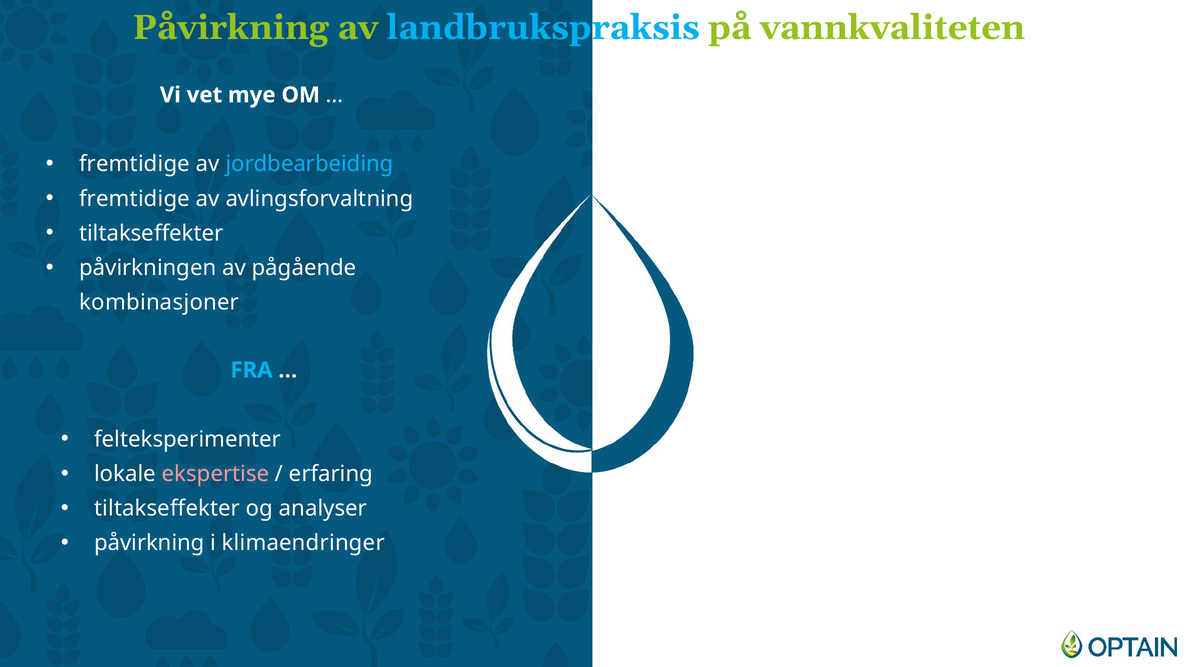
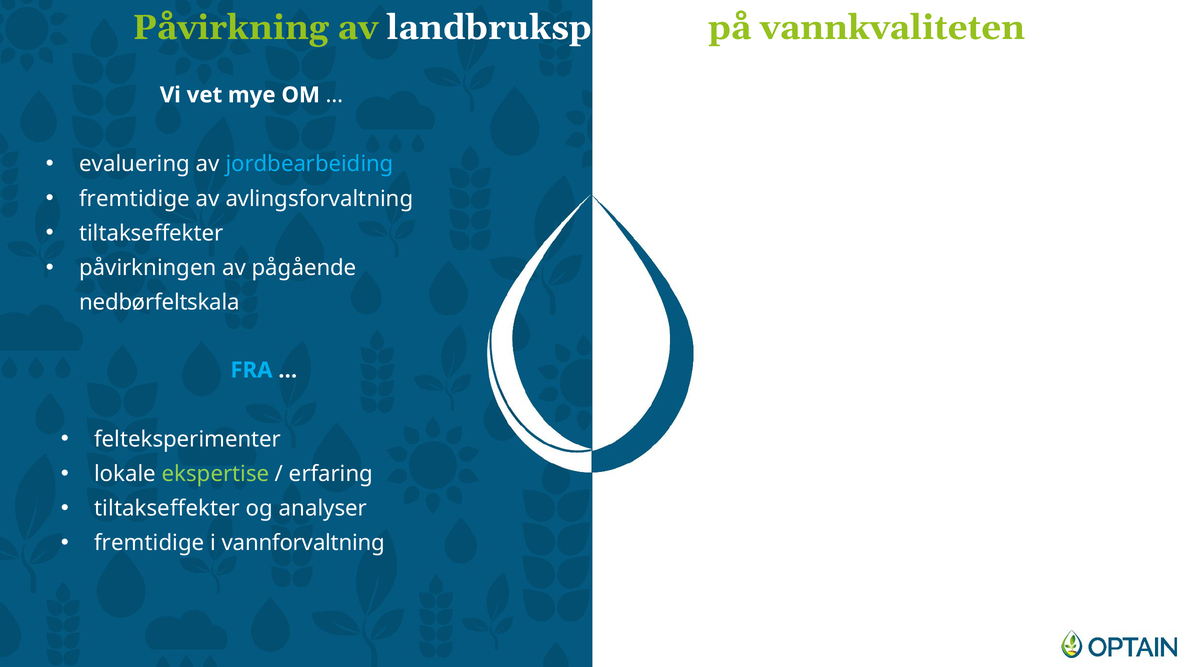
landbrukspraksis colour: light blue -> white (543, 28)
fremtidige: fremtidige -> evaluering (135, 164)
kombinasjoner: kombinasjoner -> nedbørfeltskala (159, 303)
ekspertise colour: pink -> light green (216, 474)
påvirkning: påvirkning -> fremtidige (149, 543)
klimaendringer: klimaendringer -> vannforvaltning (303, 543)
